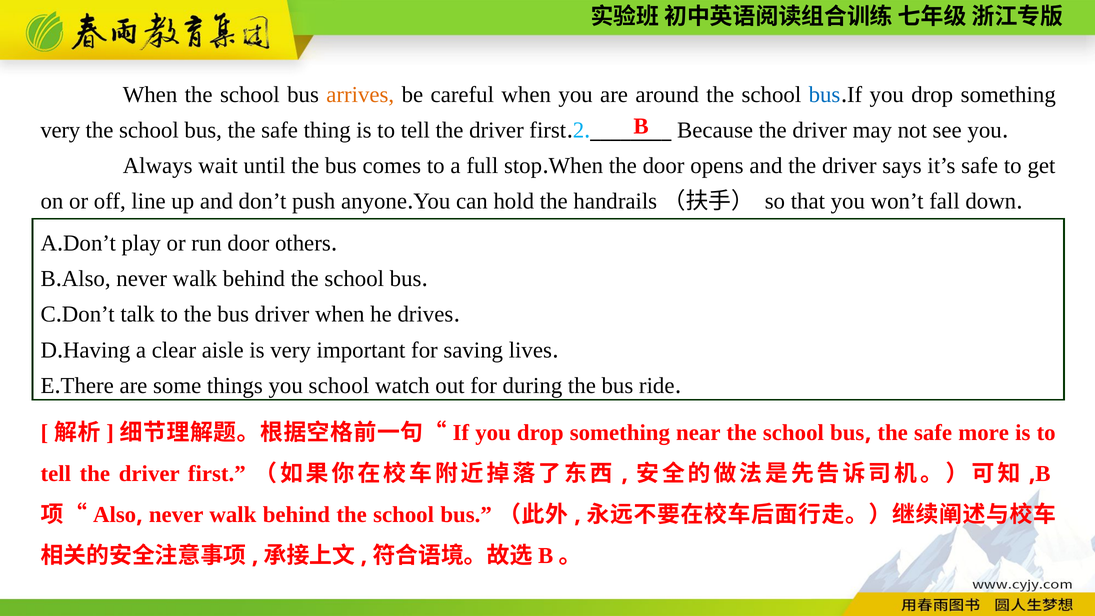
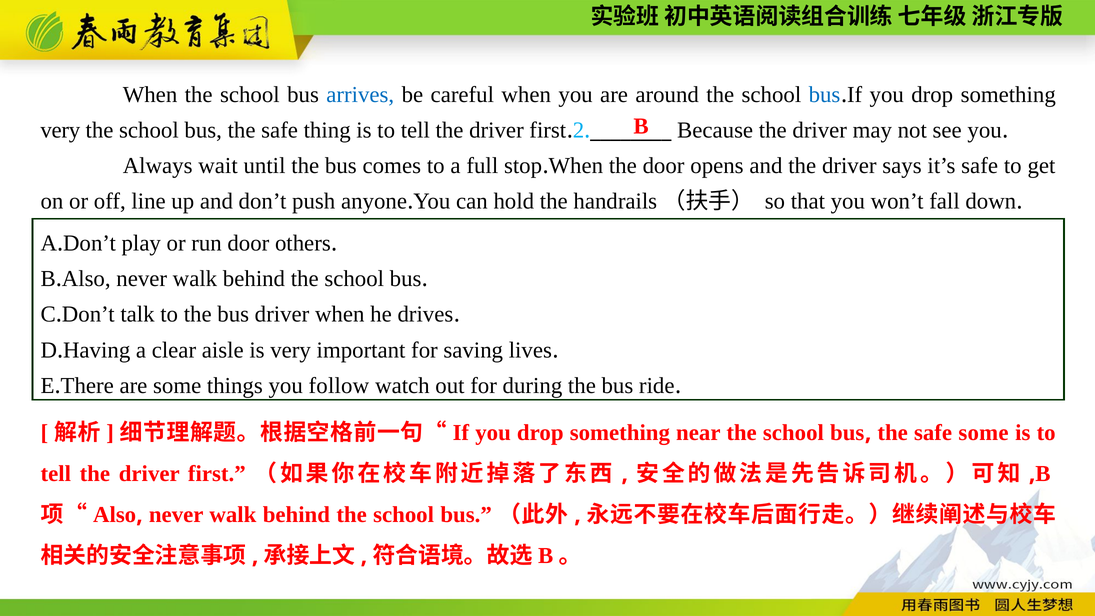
arrives colour: orange -> blue (360, 95)
you school: school -> follow (339, 386)
safe more: more -> some (984, 433)
